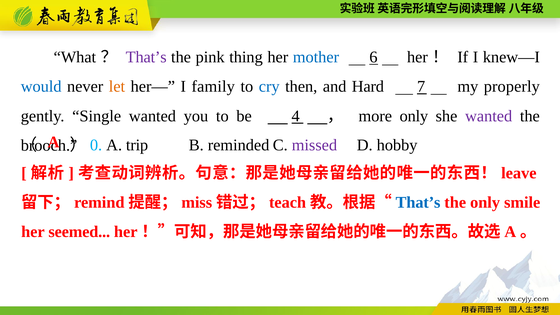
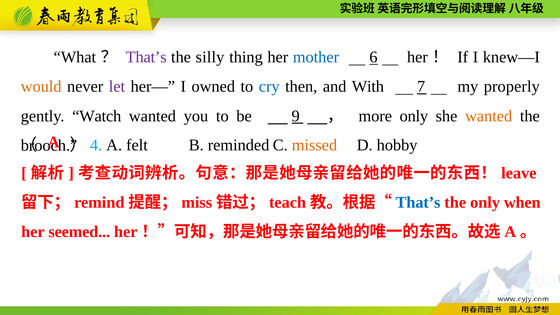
pink: pink -> silly (210, 57)
would colour: blue -> orange (41, 87)
let colour: orange -> purple (117, 87)
family: family -> owned (213, 87)
Hard: Hard -> With (368, 87)
Single: Single -> Watch (97, 116)
4: 4 -> 9 (296, 116)
wanted colour: purple -> orange (489, 116)
0: 0 -> 4 (96, 145)
trip: trip -> felt (137, 145)
missed colour: purple -> orange (314, 145)
smile: smile -> when (522, 203)
